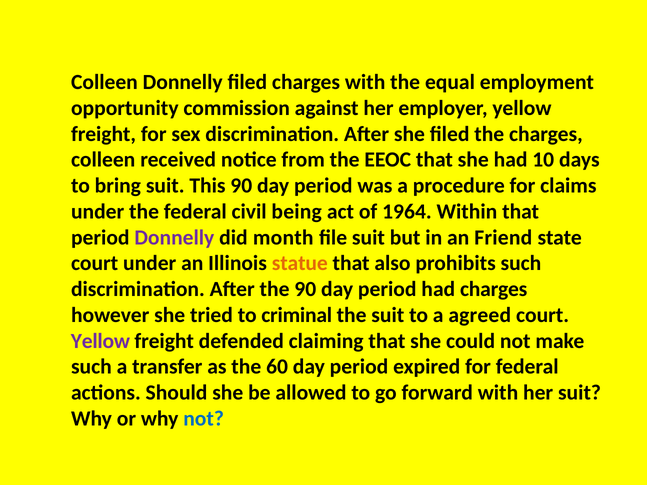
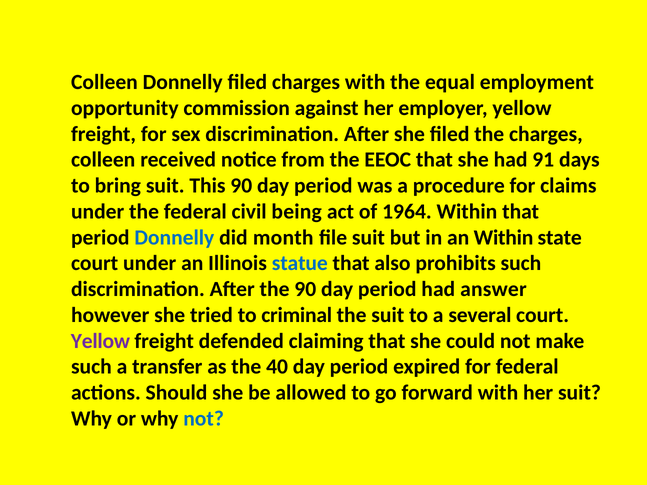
10: 10 -> 91 (543, 160)
Donnelly colour: purple -> blue (174, 238)
an Friend: Friend -> Within (504, 238)
statue colour: orange -> blue (300, 263)
had charges: charges -> answer (493, 289)
agreed: agreed -> several (480, 315)
60: 60 -> 40 (277, 367)
